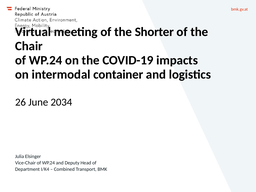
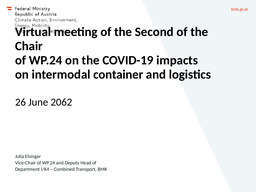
Shorter: Shorter -> Second (154, 32)
2034: 2034 -> 2062 (61, 102)
